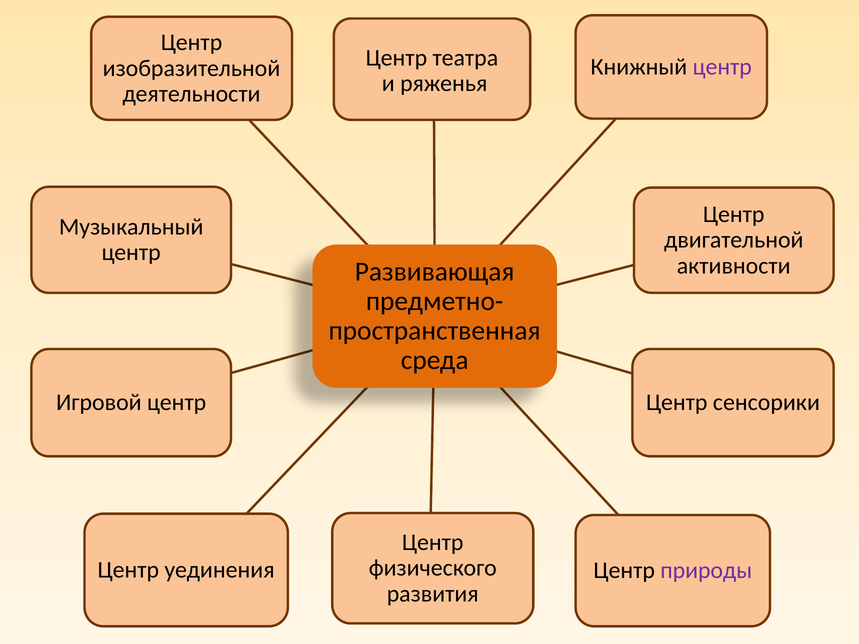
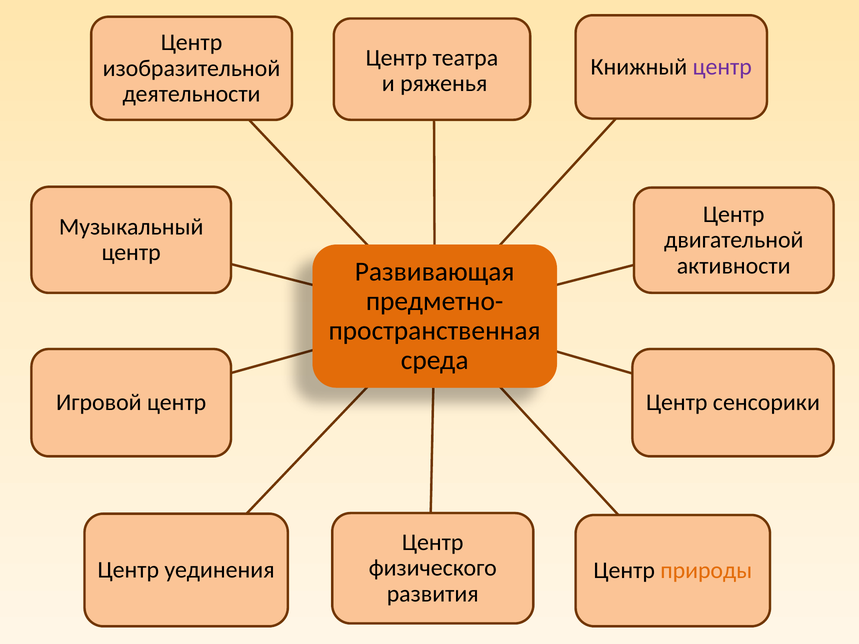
природы colour: purple -> orange (706, 571)
